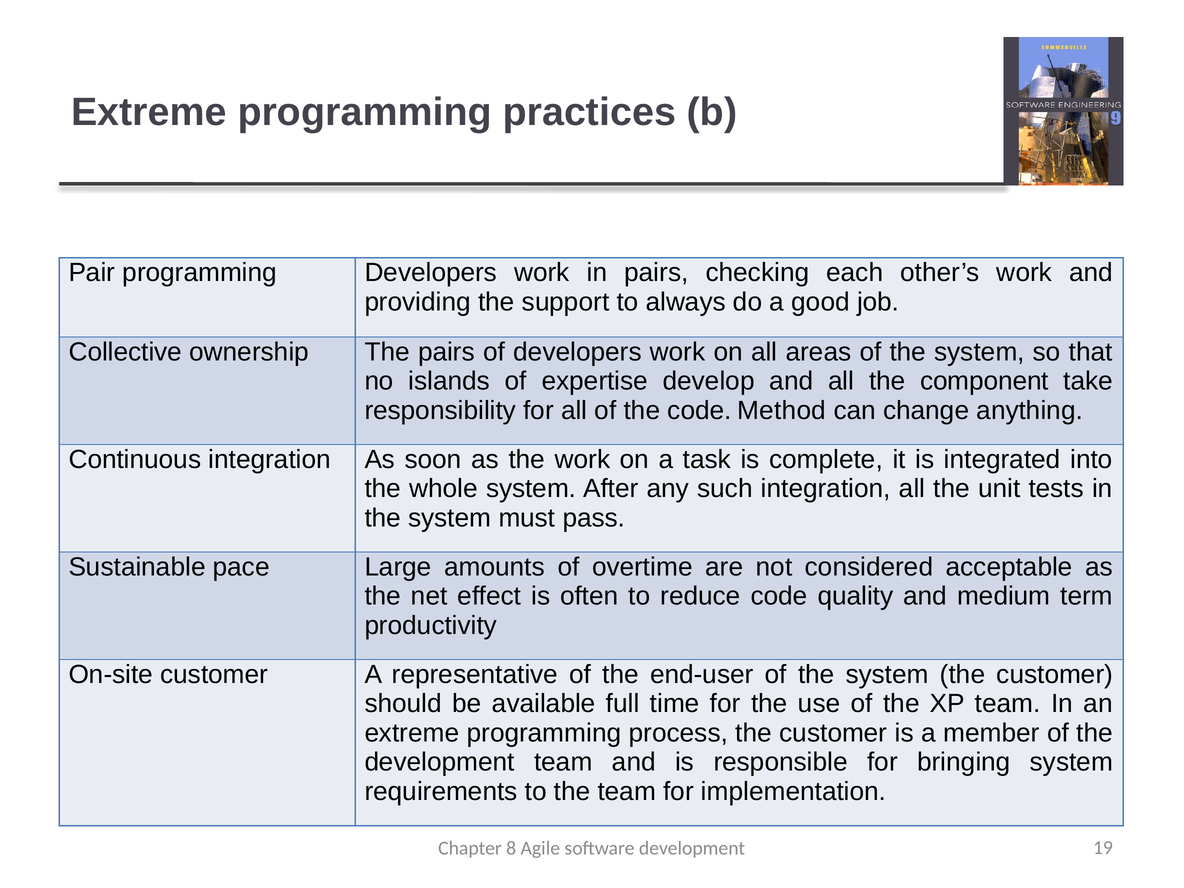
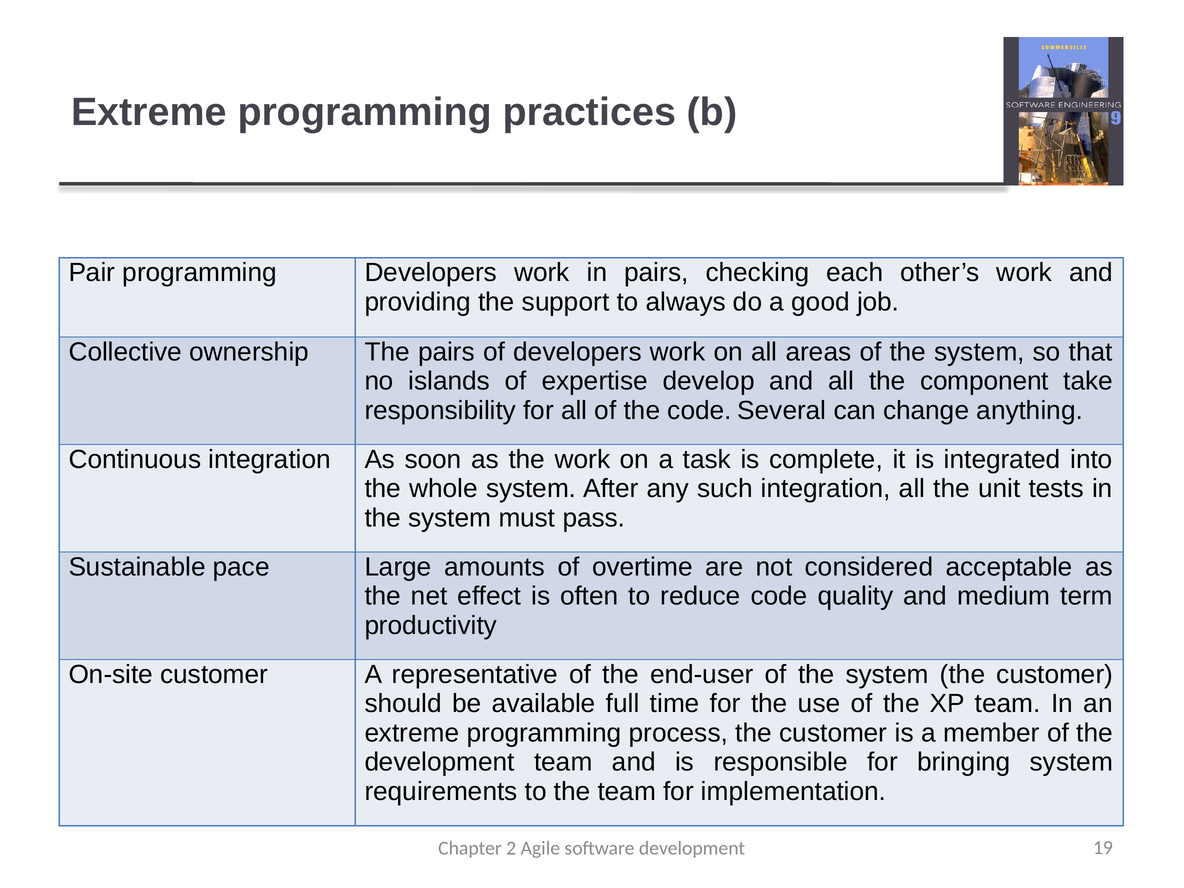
Method: Method -> Several (782, 410)
8: 8 -> 2 (511, 848)
